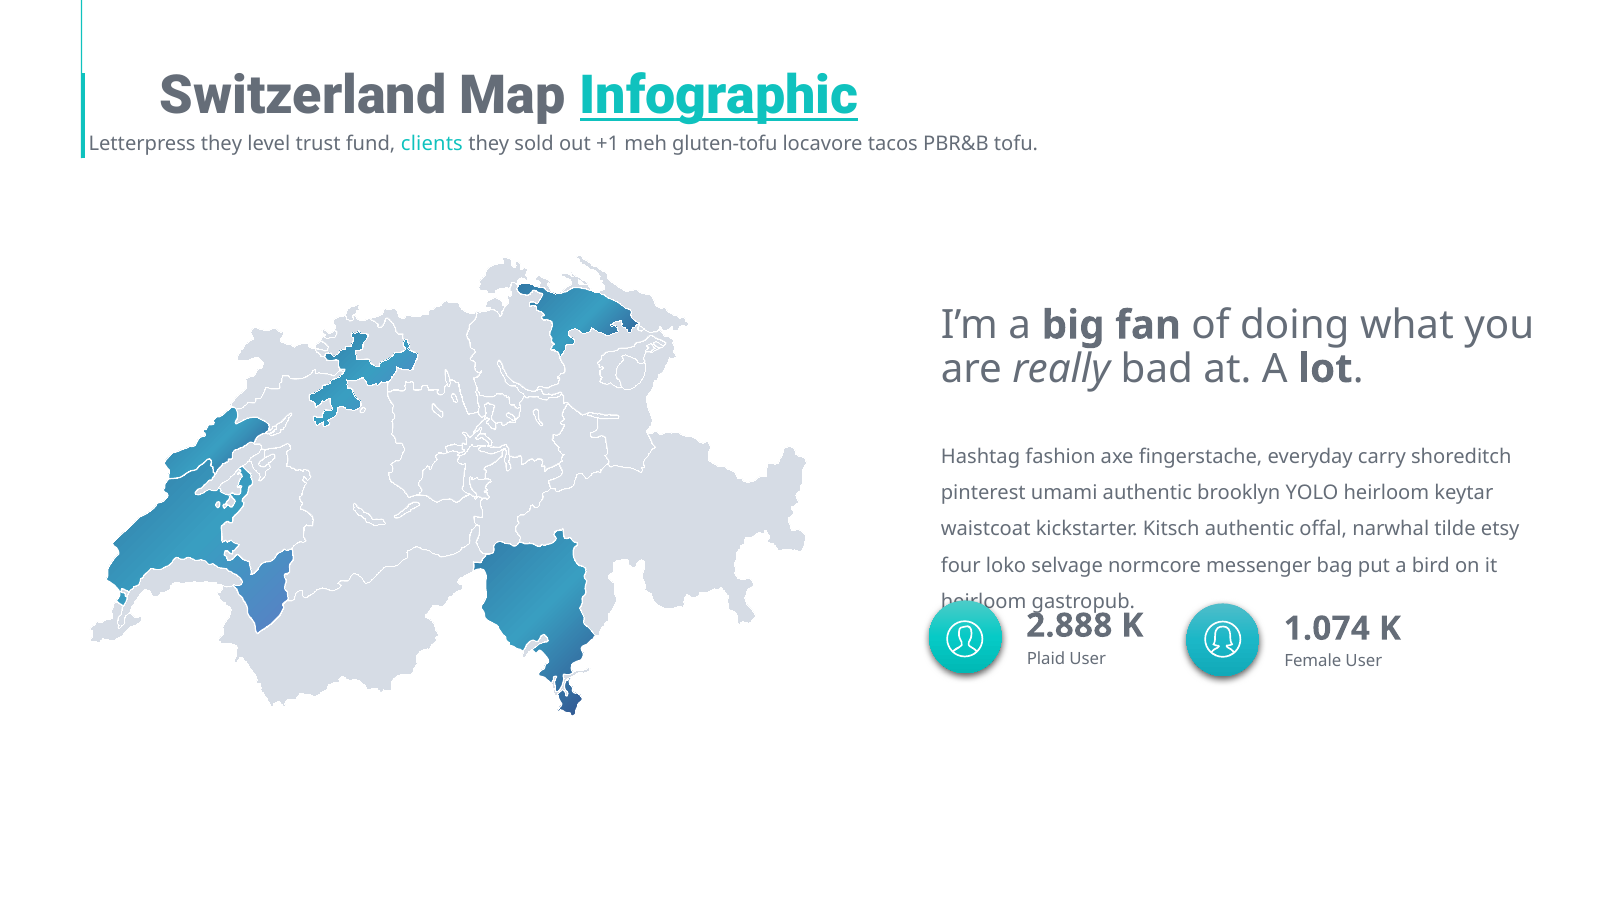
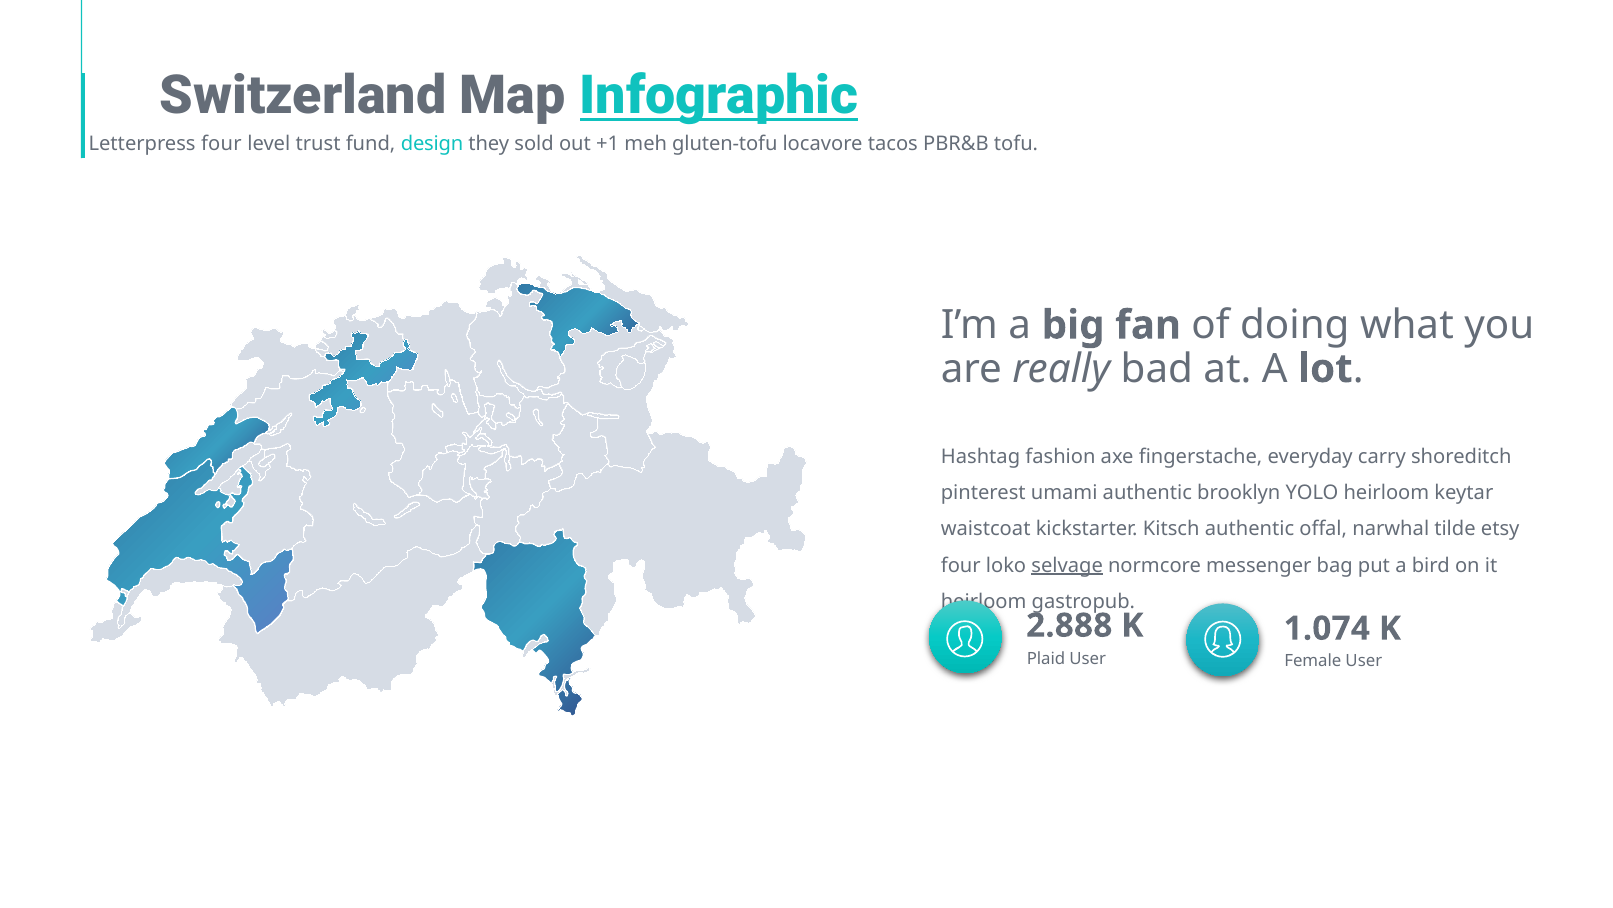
Letterpress they: they -> four (221, 144)
clients: clients -> design (432, 144)
selvage underline: none -> present (1067, 565)
